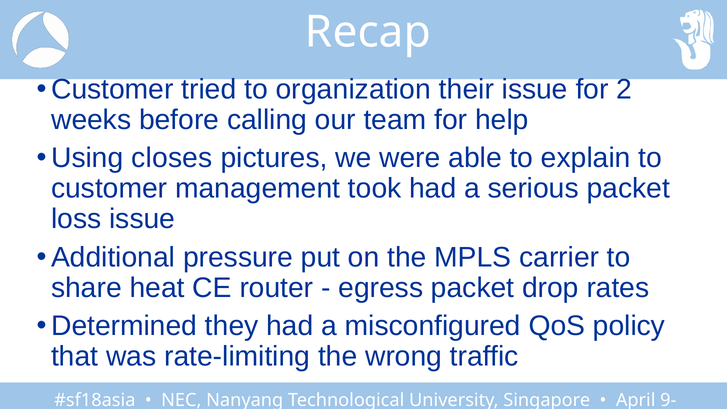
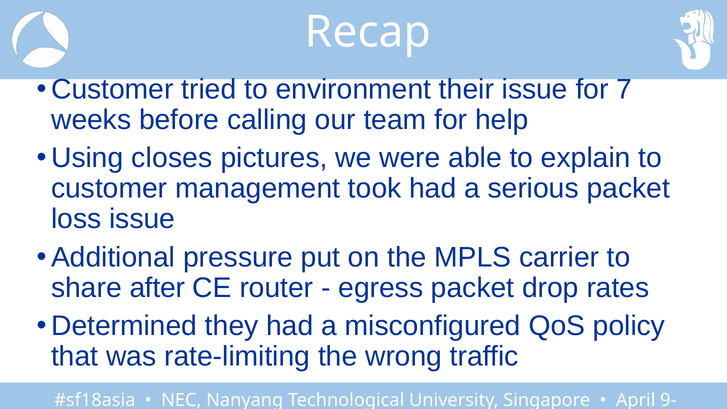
organization: organization -> environment (353, 89)
2: 2 -> 7 (624, 89)
heat: heat -> after (157, 288)
